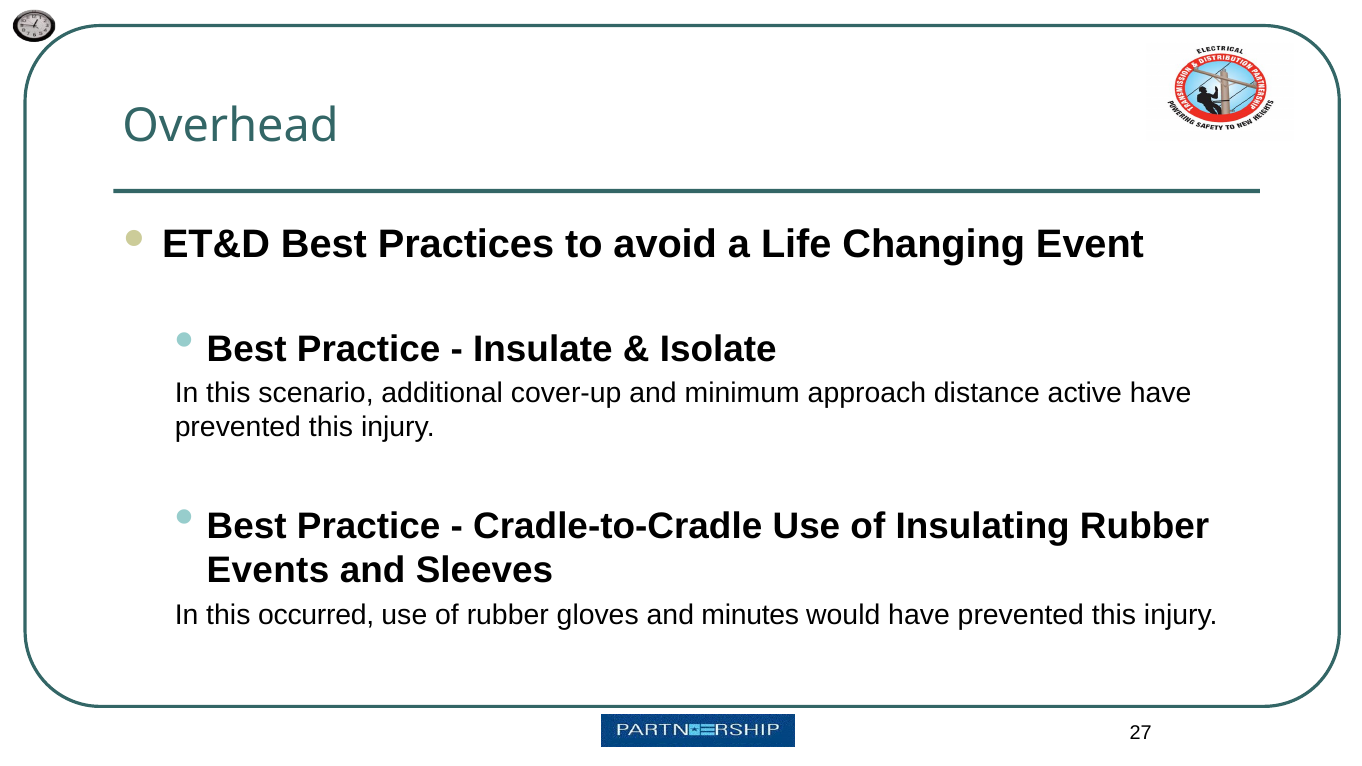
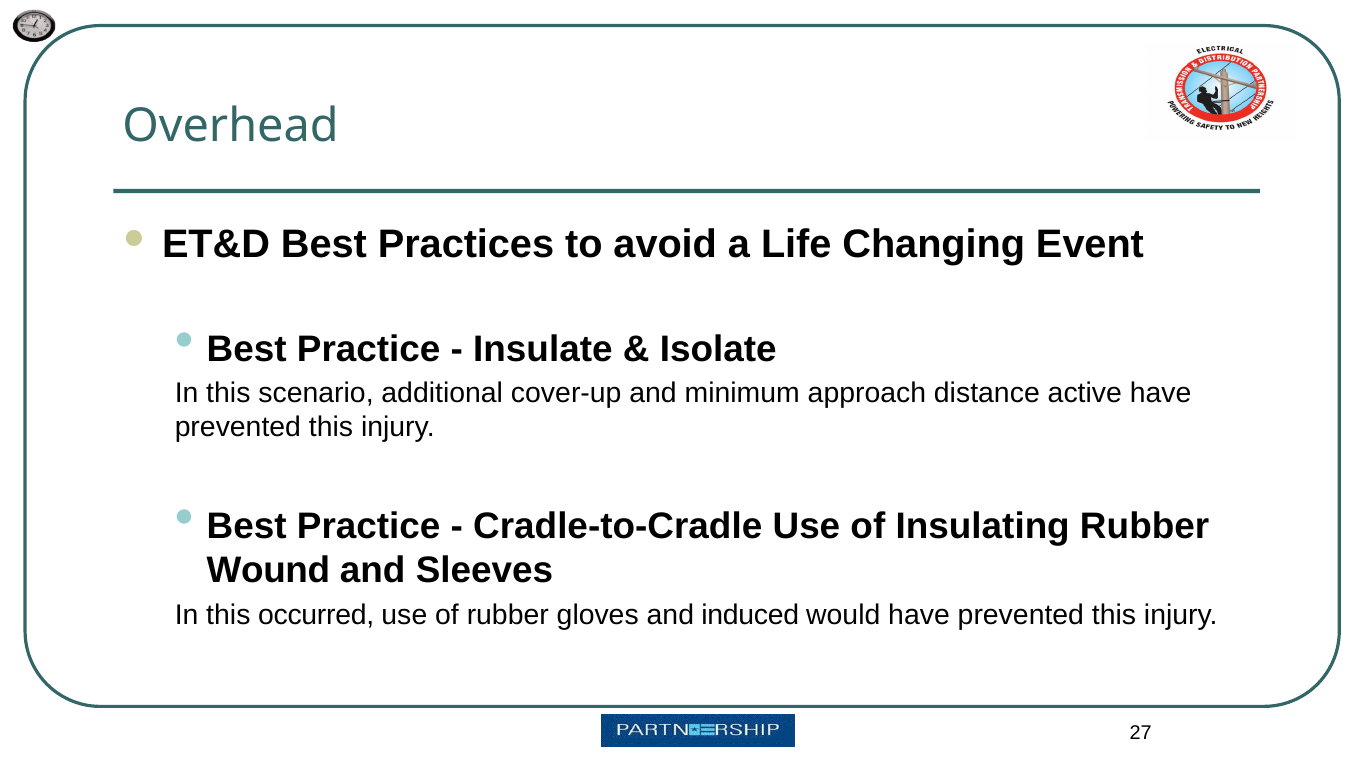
Events: Events -> Wound (268, 571)
minutes: minutes -> induced (750, 615)
